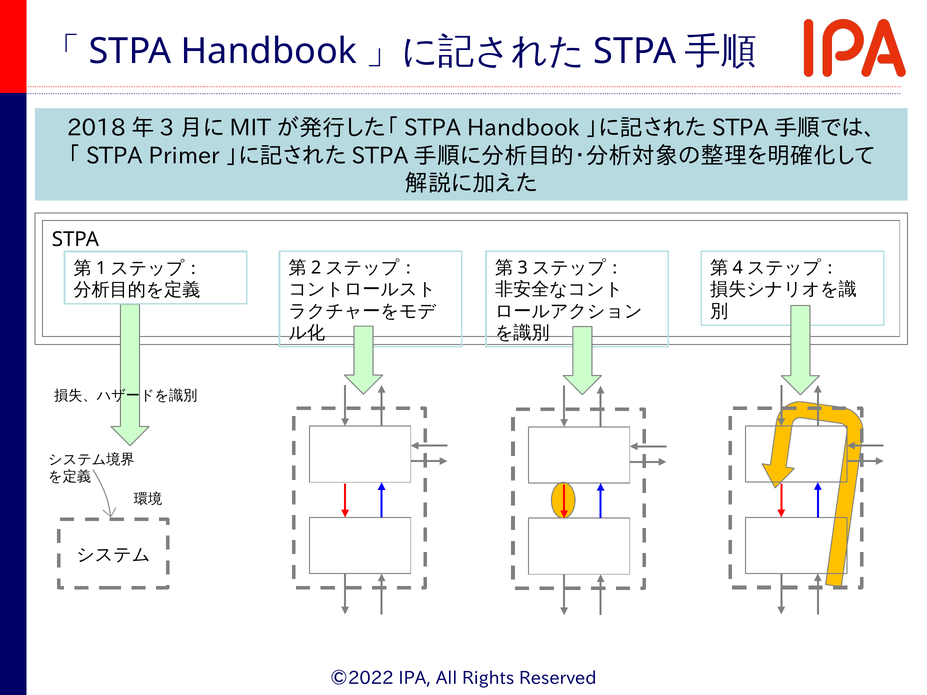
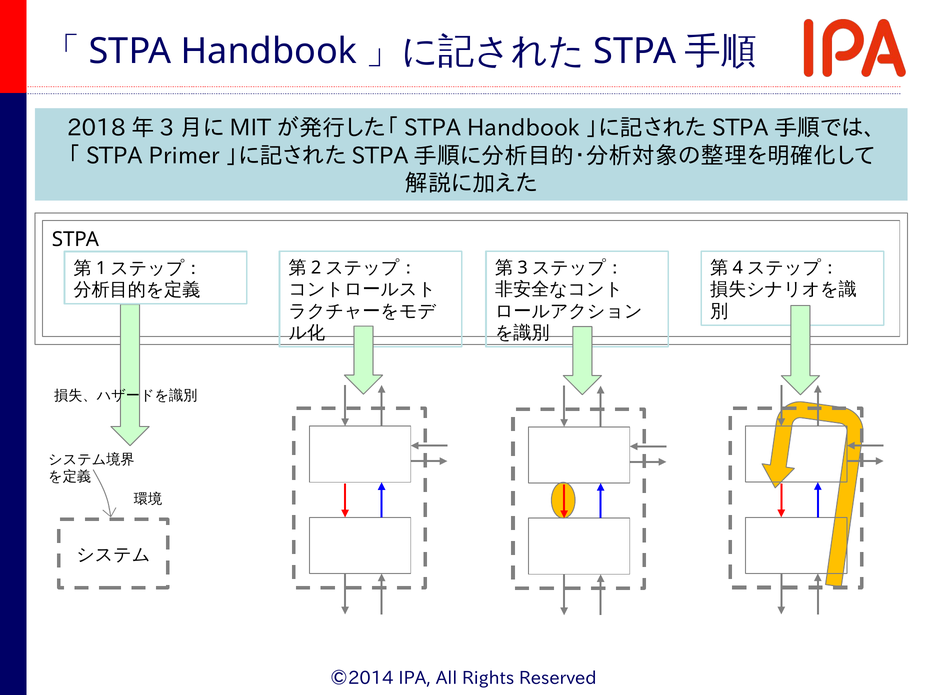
©2022: ©2022 -> ©2014 (362, 678)
